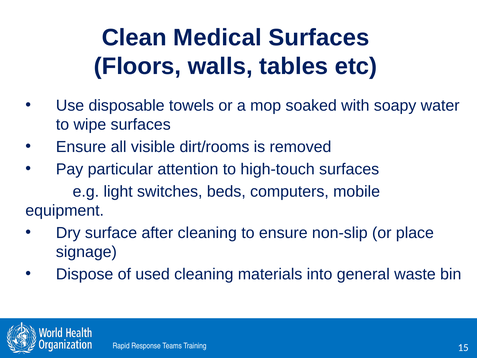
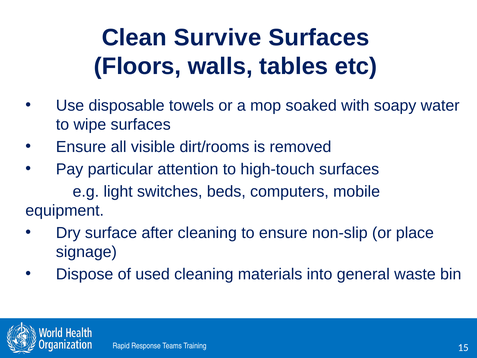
Medical: Medical -> Survive (218, 38)
